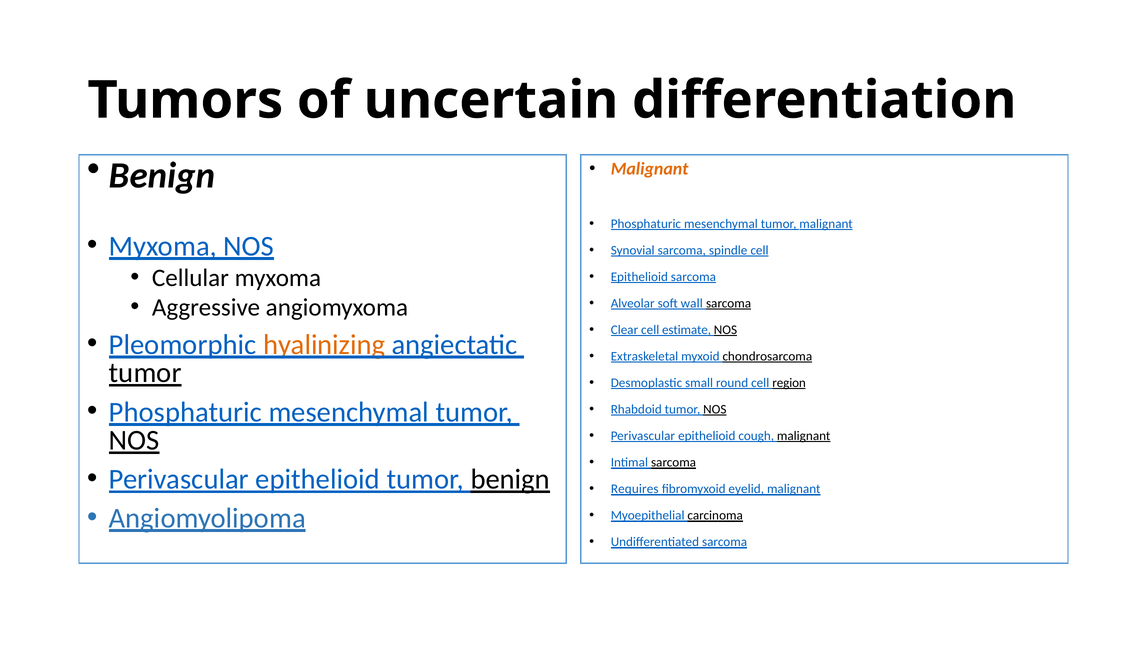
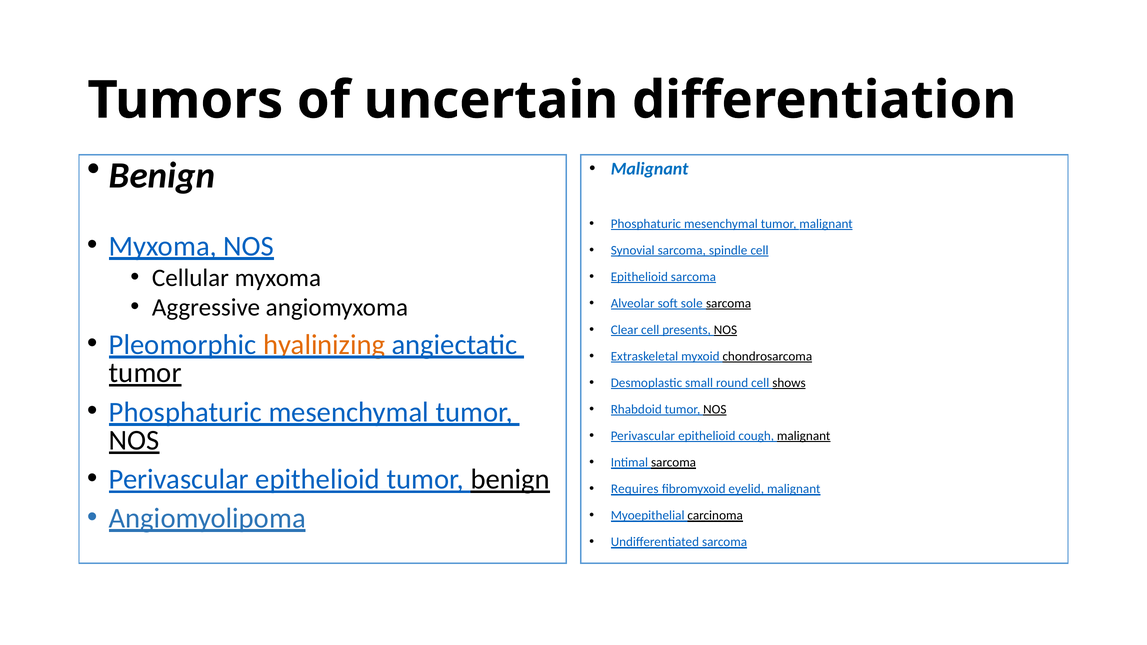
Malignant colour: orange -> blue (650, 169)
wall: wall -> sole (692, 303)
estimate: estimate -> presents (687, 330)
region: region -> shows (789, 383)
